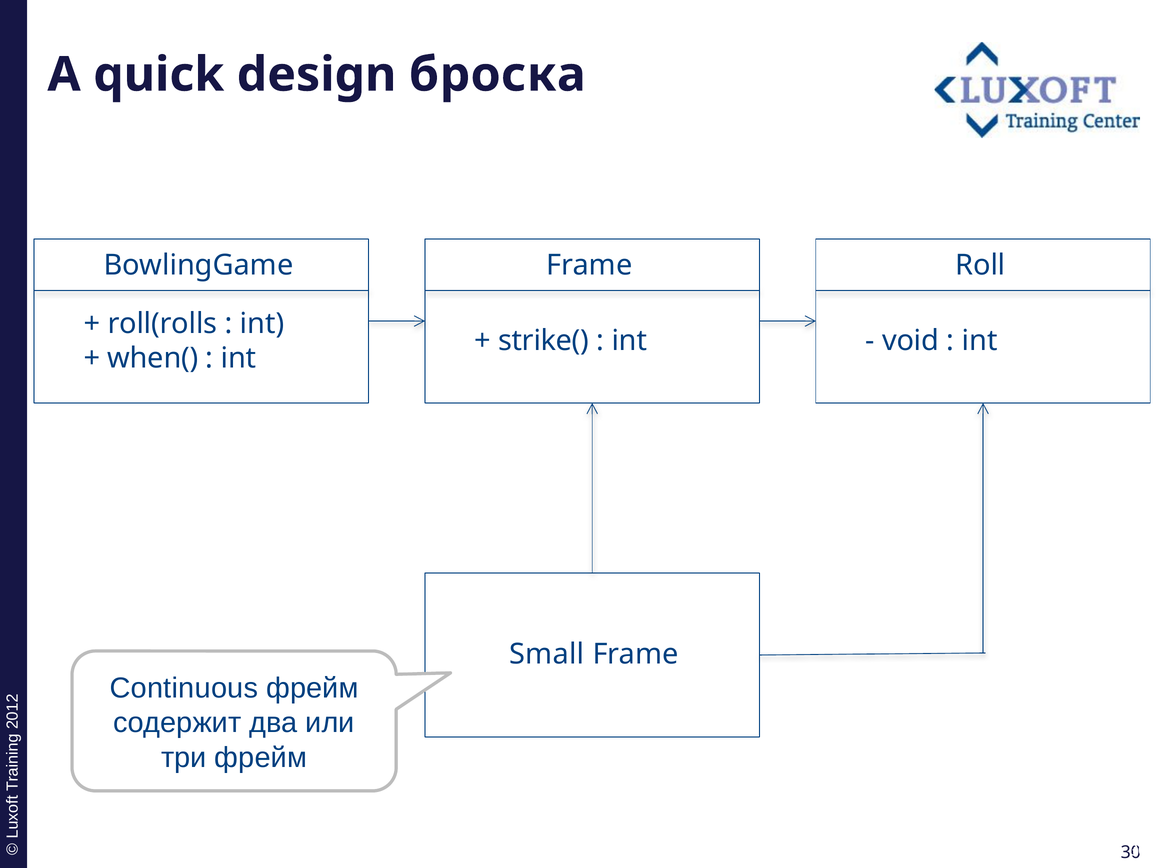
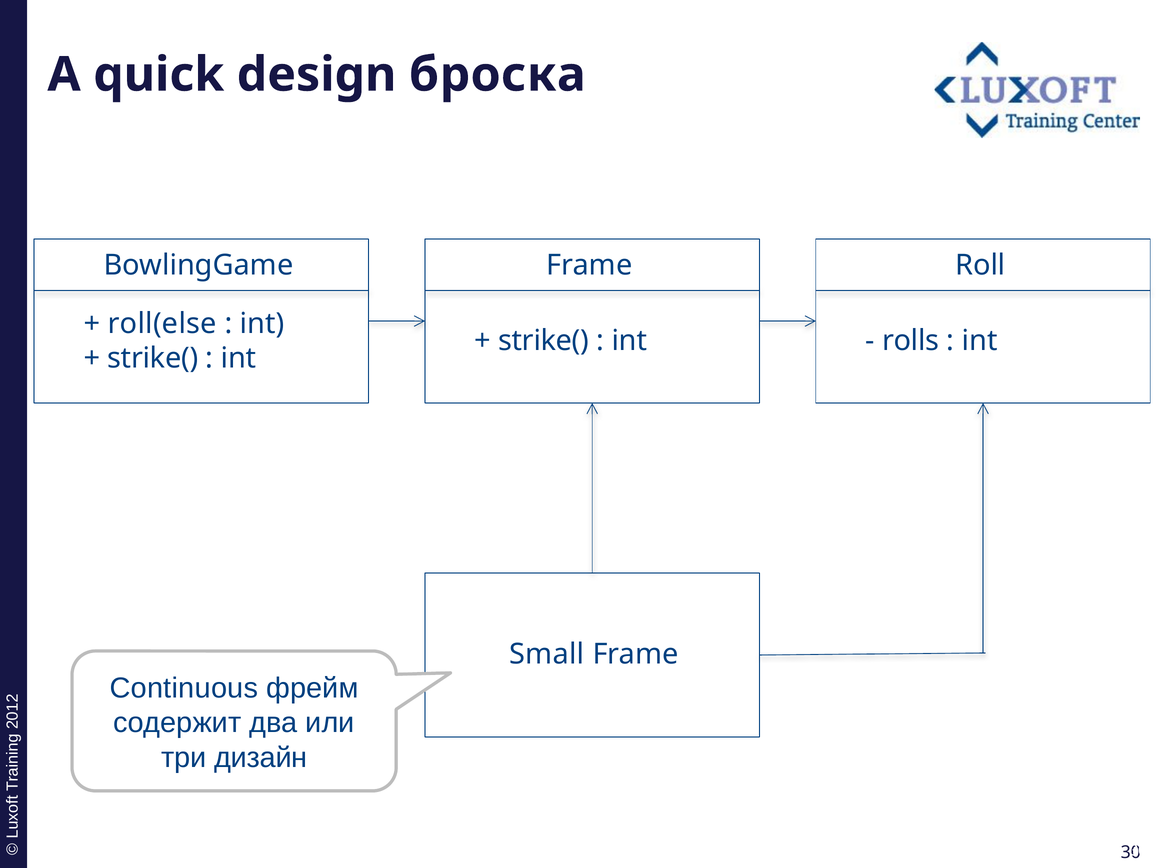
roll(rolls: roll(rolls -> roll(else (162, 324)
void: void -> rolls (911, 341)
when(: when( -> strike( (153, 358)
три фрейм: фрейм -> дизайн (261, 758)
